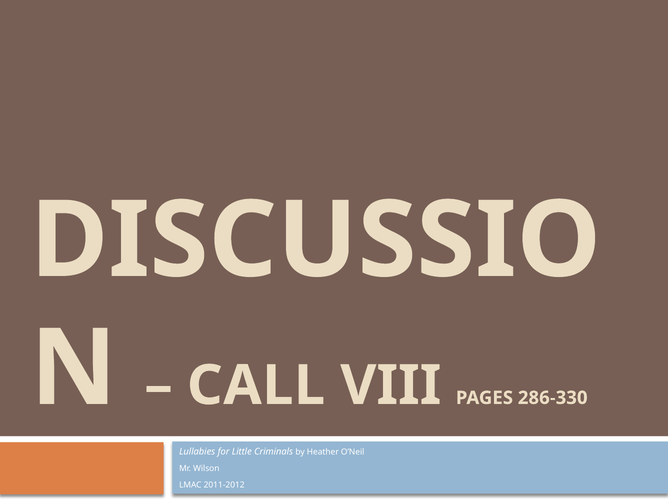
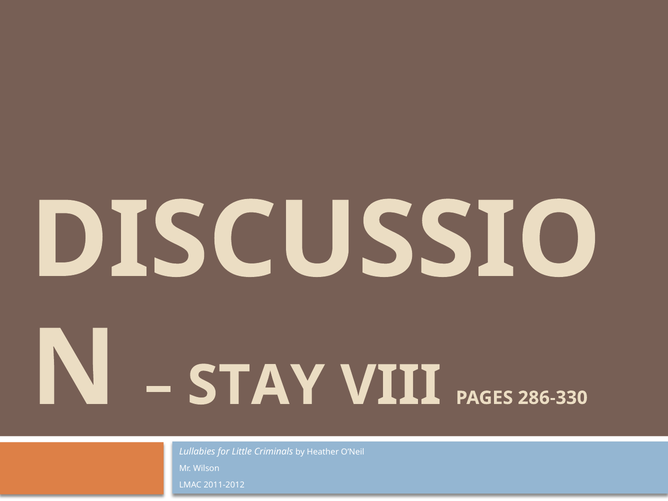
CALL: CALL -> STAY (256, 386)
